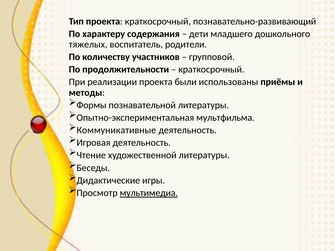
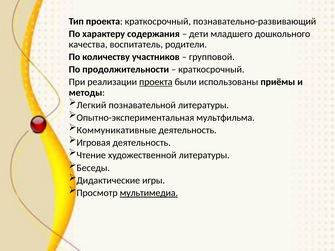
тяжелых: тяжелых -> качества (88, 44)
проекта underline: none -> present (156, 82)
Формы: Формы -> Легкий (91, 105)
